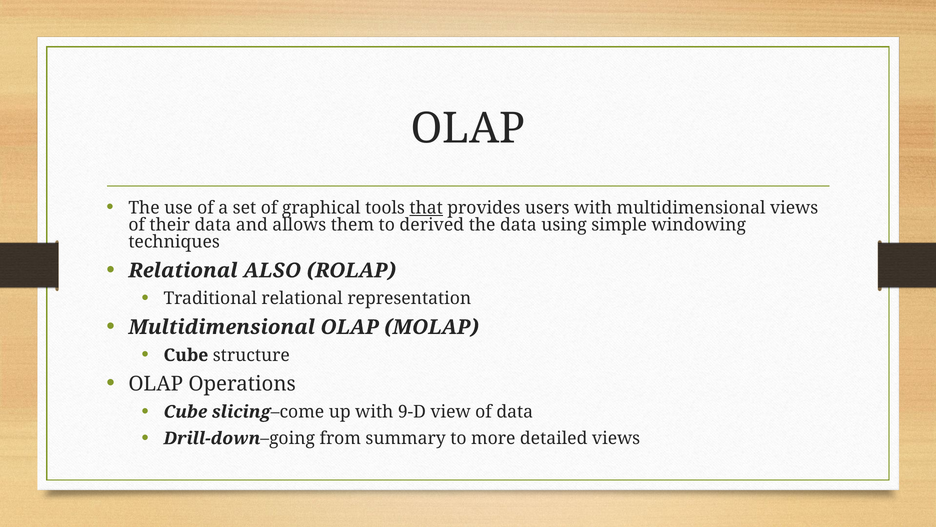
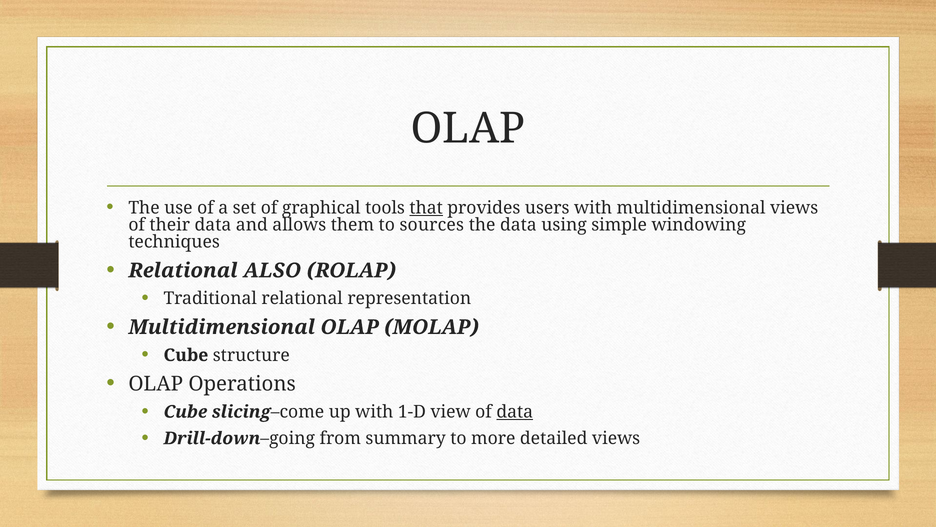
derived: derived -> sources (432, 225)
9-D: 9-D -> 1-D (412, 412)
data underline: none -> present (515, 412)
